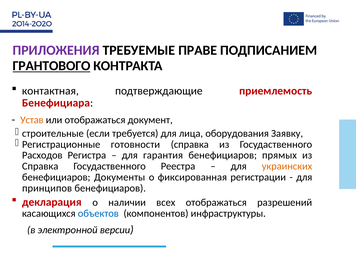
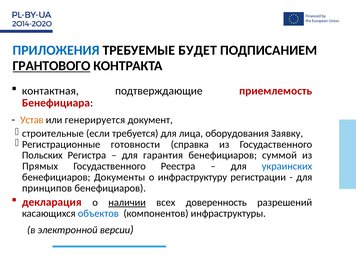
ПРИЛОЖЕНИЯ colour: purple -> blue (56, 50)
ПРАВЕ: ПРАВЕ -> БУДЕТ (198, 50)
или отображаться: отображаться -> генерируется (95, 120)
Расходов: Расходов -> Польских (42, 155)
прямых: прямых -> суммой (279, 155)
Справка: Справка -> Прямых (40, 166)
украинских colour: orange -> blue (287, 166)
фиксированная: фиксированная -> инфраструктуру (192, 177)
наличии underline: none -> present (127, 202)
всех отображаться: отображаться -> доверенность (216, 202)
